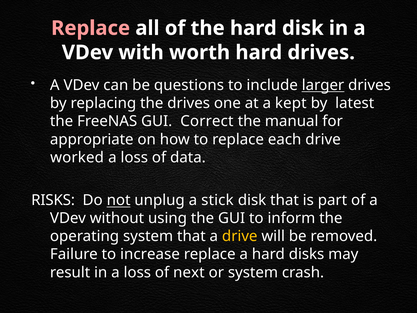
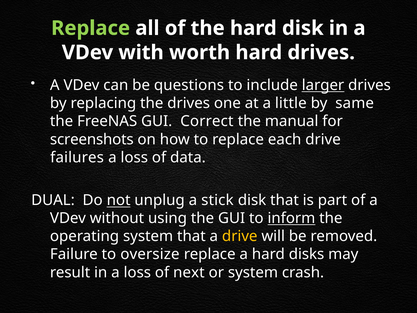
Replace colour: pink -> light green (91, 28)
kept: kept -> little (291, 103)
latest: latest -> same (355, 103)
appropriate: appropriate -> screenshots (92, 139)
worked: worked -> failures (77, 157)
RISKS: RISKS -> DUAL (53, 200)
inform underline: none -> present (291, 218)
increase: increase -> oversize (150, 254)
